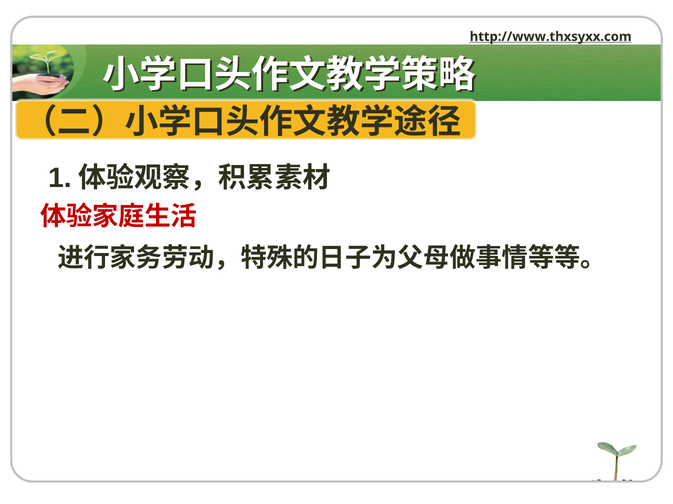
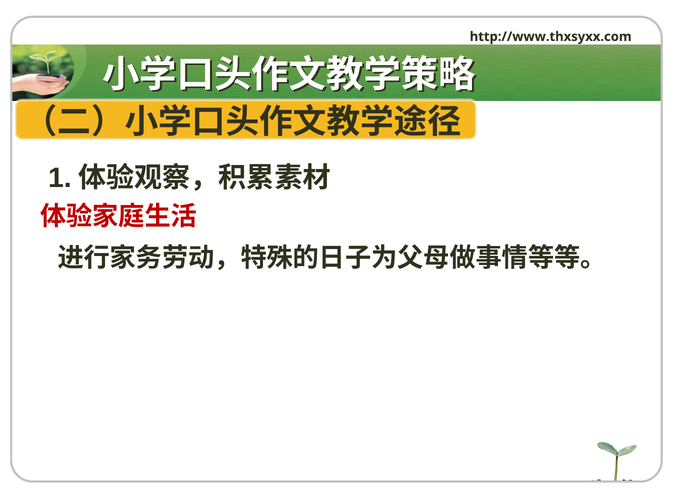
http://www.thxsyxx.com underline: present -> none (551, 37)
